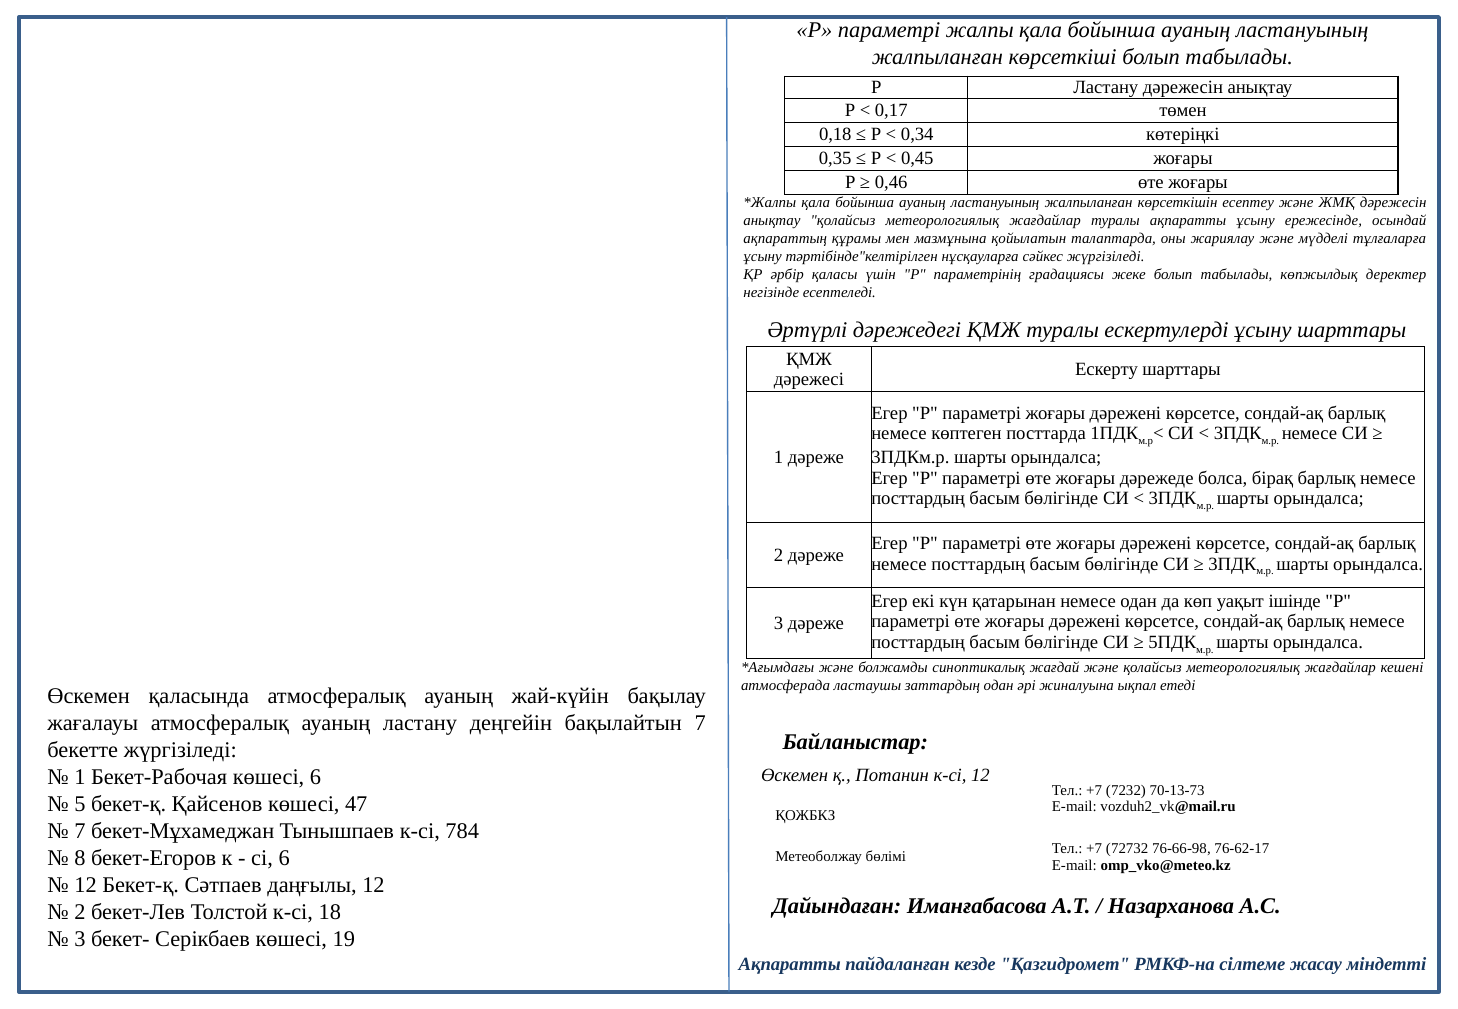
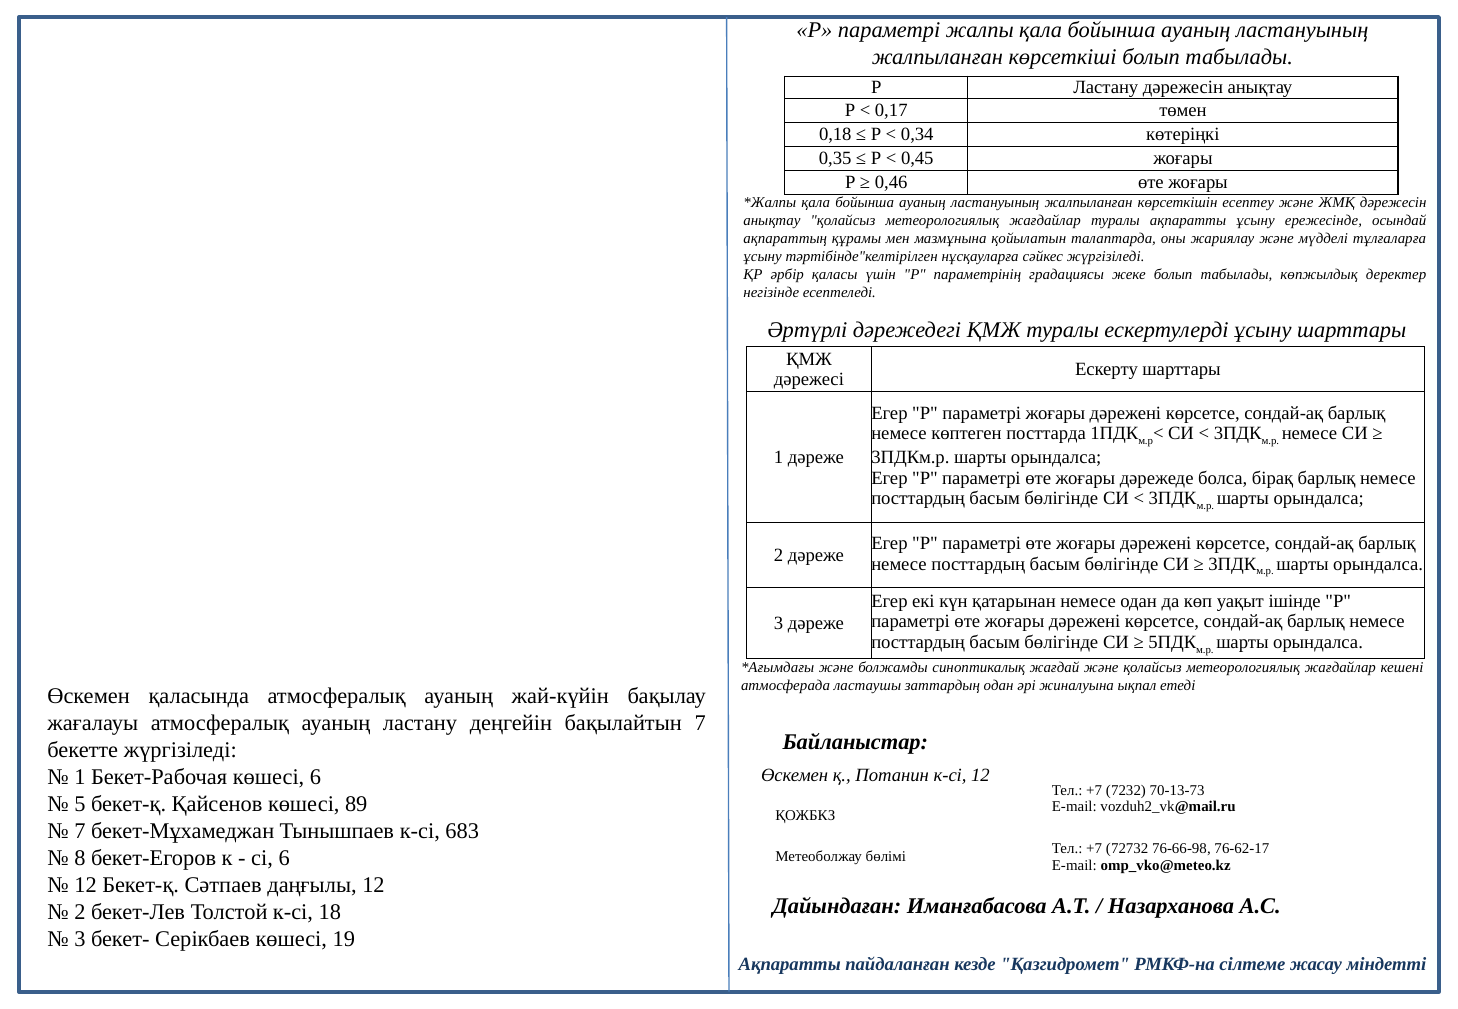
47: 47 -> 89 (356, 804)
784: 784 -> 683 (462, 831)
